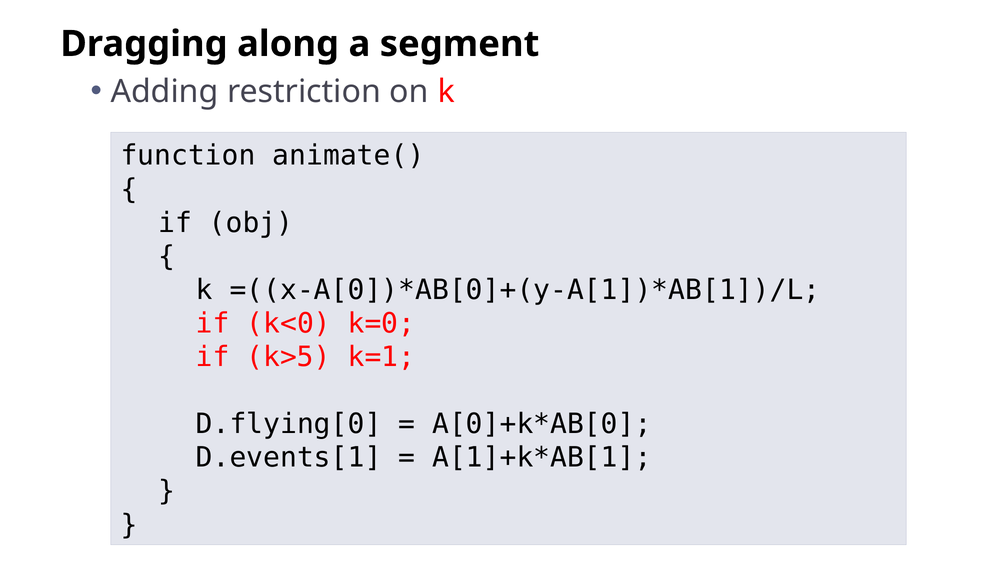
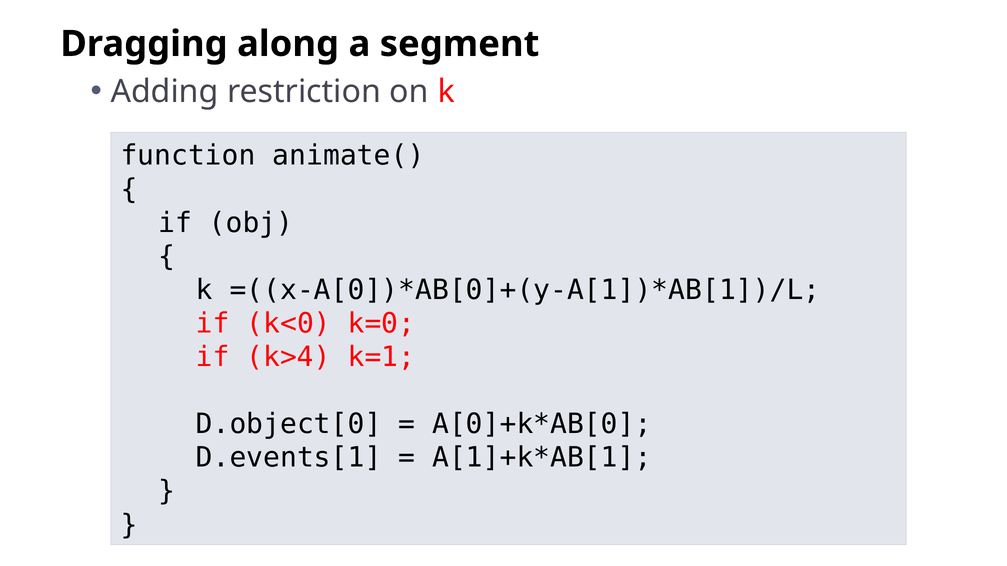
k>5: k>5 -> k>4 (289, 357)
D.flying[0: D.flying[0 -> D.object[0 (289, 424)
